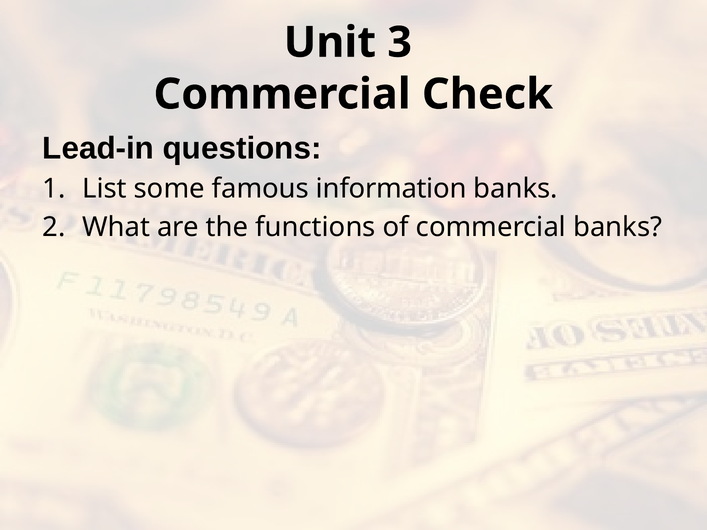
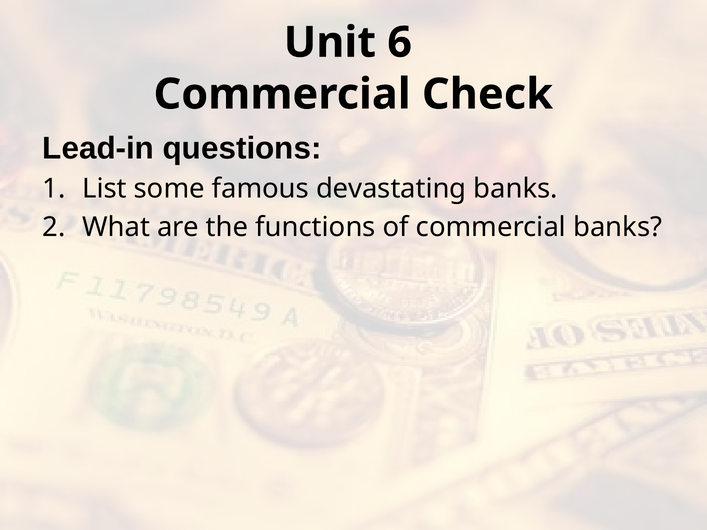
3: 3 -> 6 (400, 43)
information: information -> devastating (391, 189)
